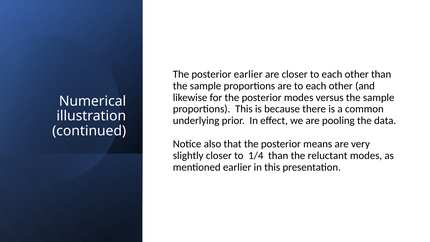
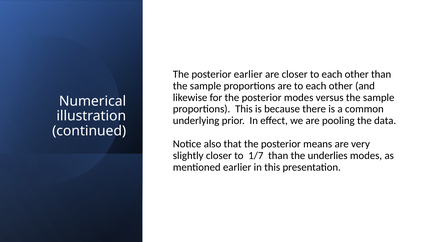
1/4: 1/4 -> 1/7 (256, 155)
reluctant: reluctant -> underlies (328, 155)
